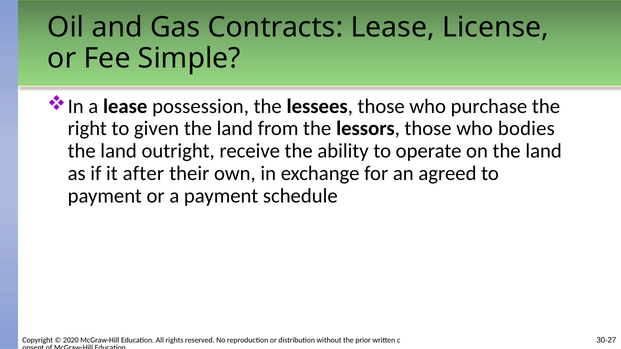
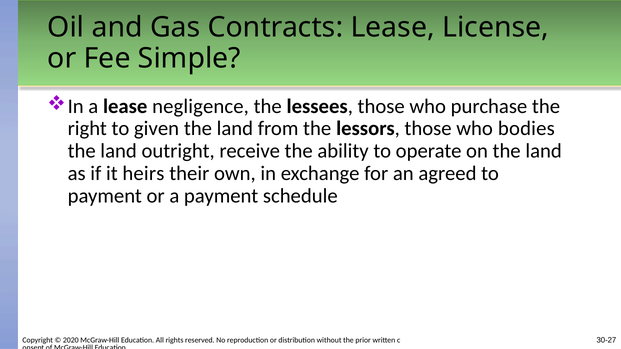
possession: possession -> negligence (201, 106)
after: after -> heirs (143, 173)
